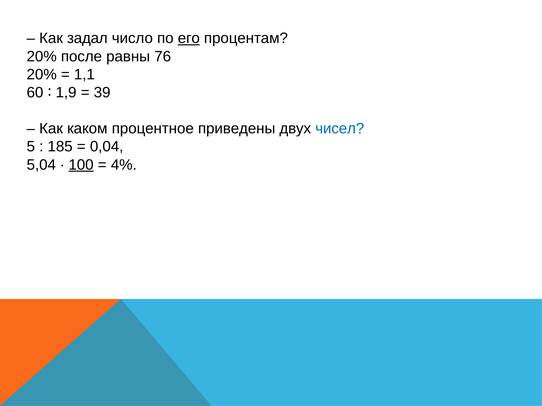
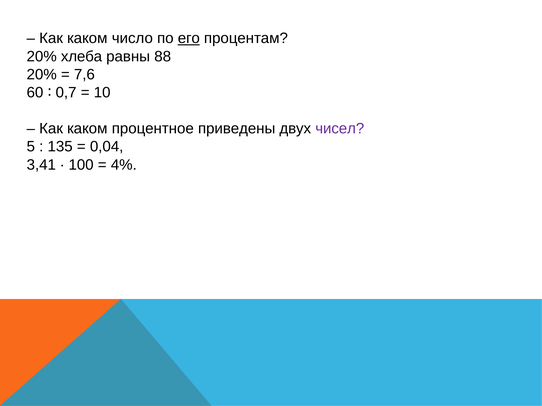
задал: задал -> каком (87, 38)
после: после -> хлеба (82, 56)
76: 76 -> 88 (163, 56)
1,1: 1,1 -> 7,6 (84, 75)
1,9: 1,9 -> 0,7 (66, 93)
39: 39 -> 10 (102, 93)
чисел colour: blue -> purple (340, 129)
185: 185 -> 135 (60, 147)
5,04: 5,04 -> 3,41 (41, 165)
100 underline: present -> none (81, 165)
